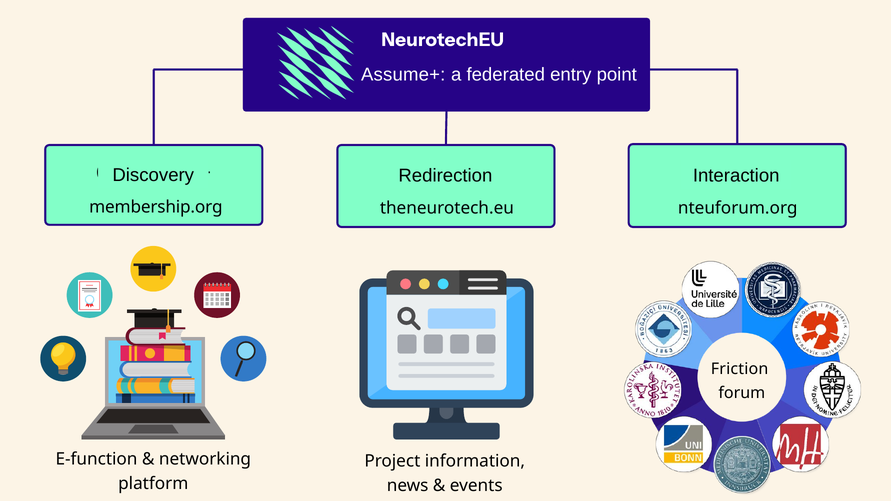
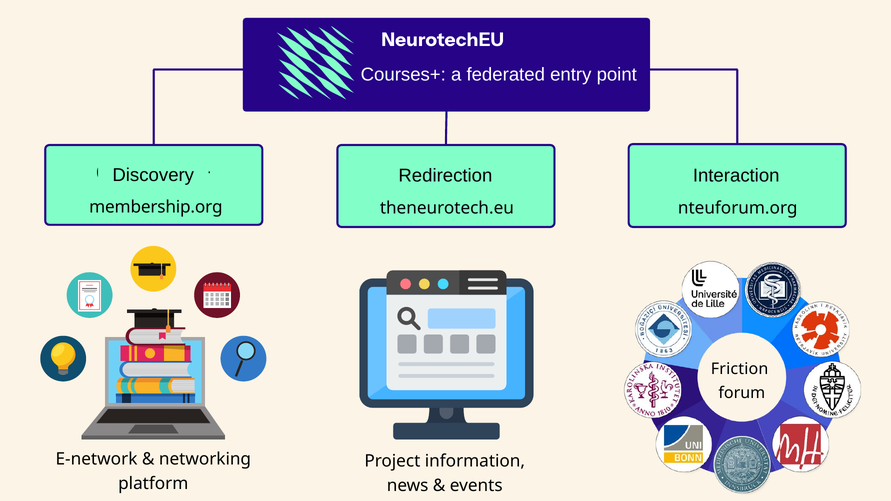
Assume+: Assume+ -> Courses+ (403, 74)
E-function: E-function -> E-network (96, 459)
